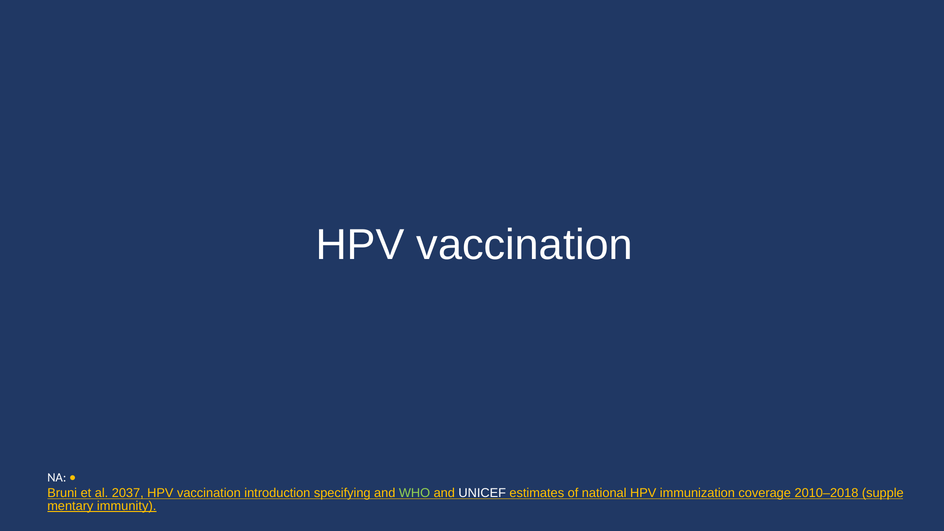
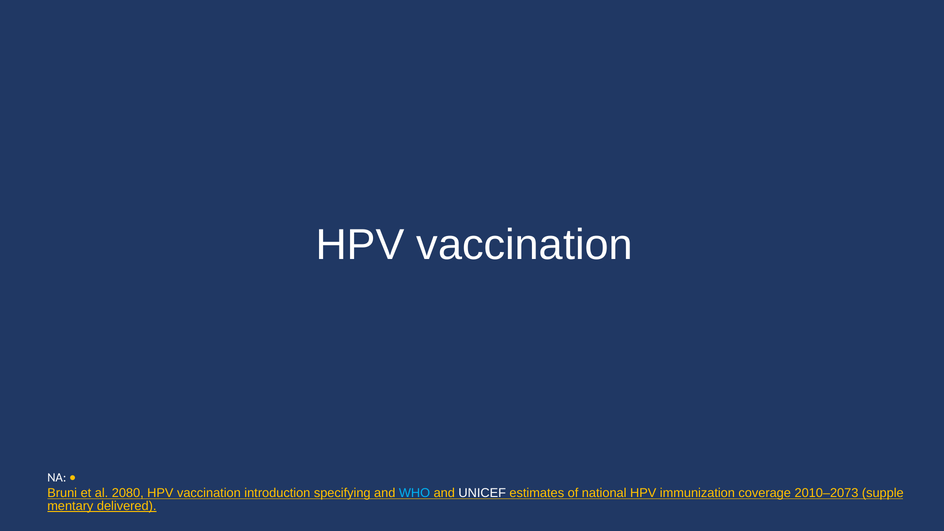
2037: 2037 -> 2080 (128, 493)
WHO colour: light green -> light blue (415, 493)
2010–2018: 2010–2018 -> 2010–2073 (826, 493)
immunity: immunity -> delivered (127, 506)
